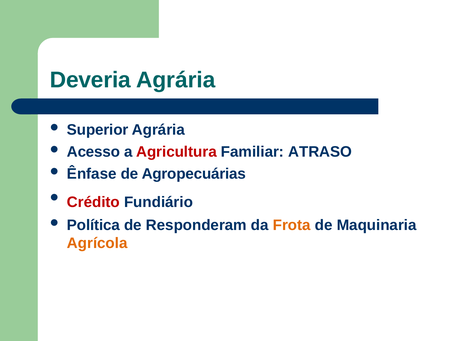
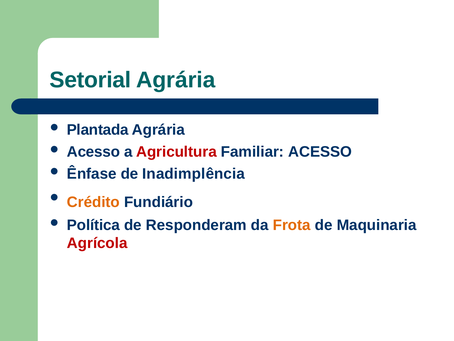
Deveria: Deveria -> Setorial (90, 80)
Superior: Superior -> Plantada (98, 130)
Familiar ATRASO: ATRASO -> ACESSO (320, 152)
Agropecuárias: Agropecuárias -> Inadimplência (194, 174)
Crédito colour: red -> orange (93, 202)
Agrícola colour: orange -> red (97, 243)
